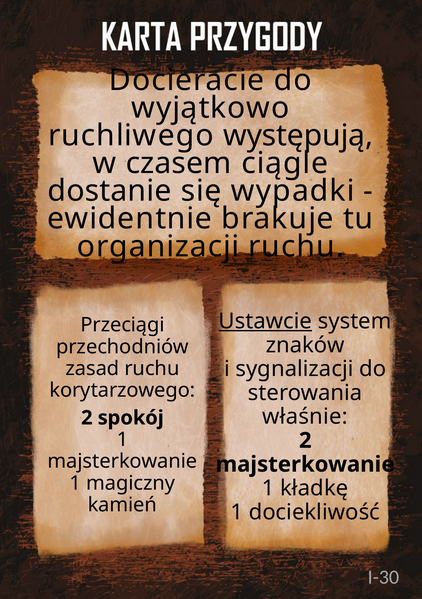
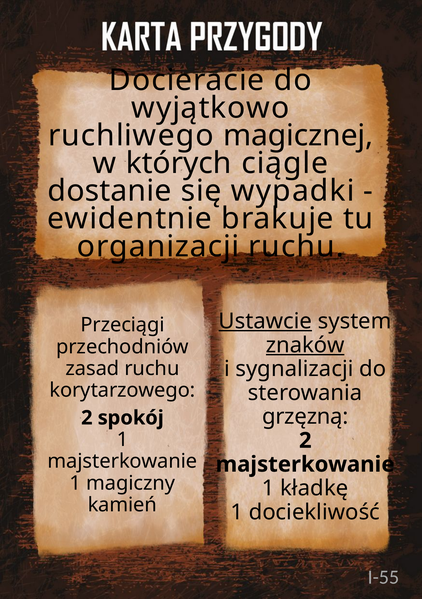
występują: występują -> magicznej (298, 136)
czasem: czasem -> których (179, 163)
znaków underline: none -> present (305, 345)
właśnie: właśnie -> grzęzną (305, 417)
I-30: I-30 -> I-55 (383, 578)
